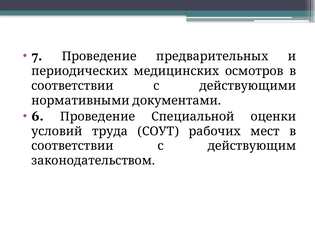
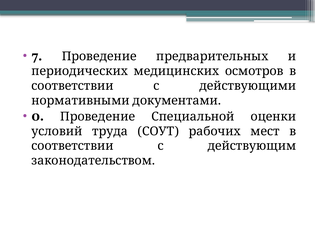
6: 6 -> 0 (38, 117)
